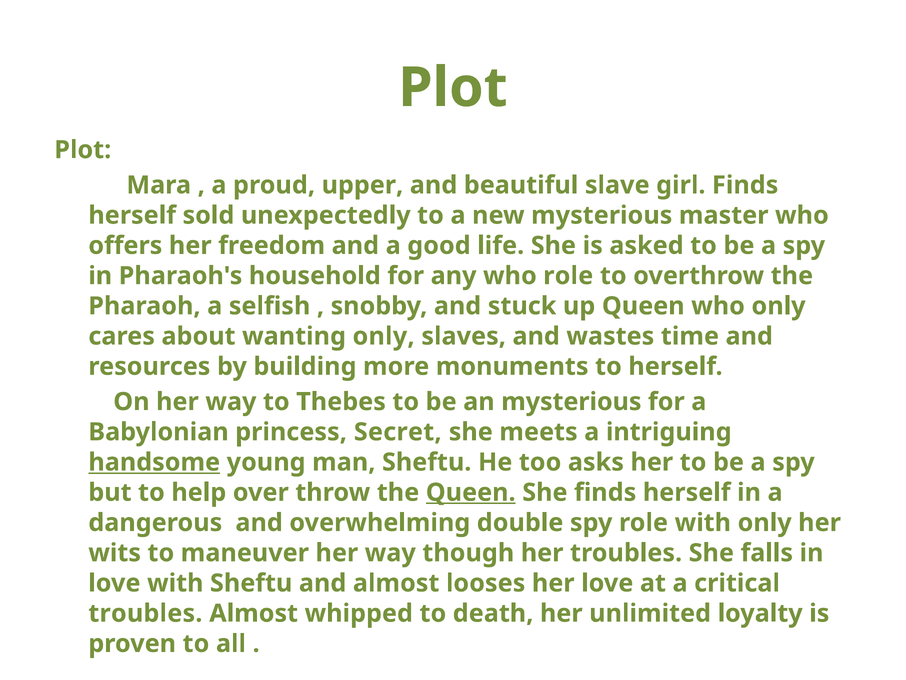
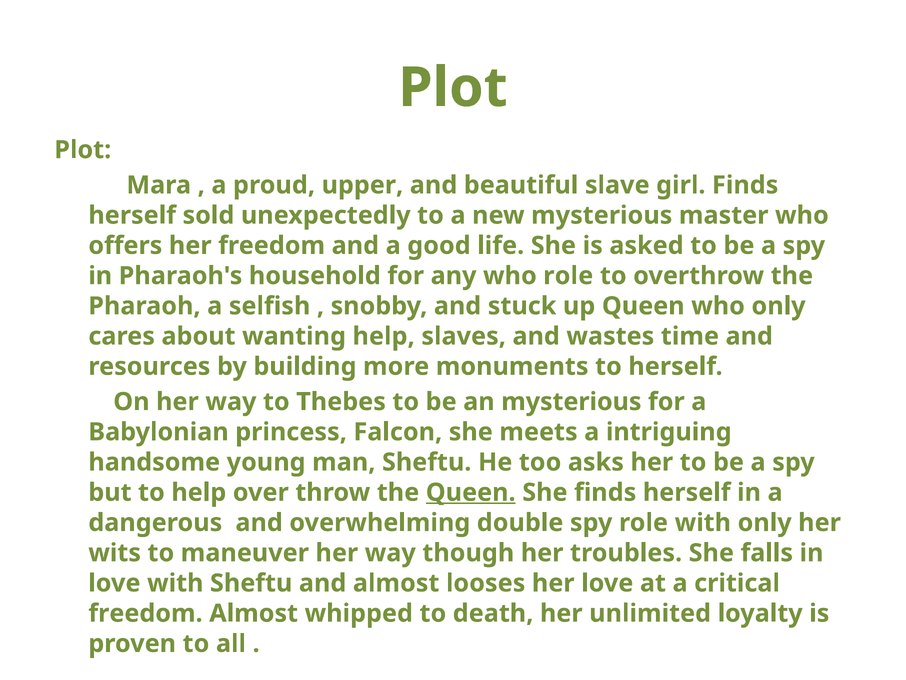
wanting only: only -> help (384, 336)
Secret: Secret -> Falcon (398, 432)
handsome underline: present -> none (154, 462)
troubles: troubles -> freedom (145, 613)
